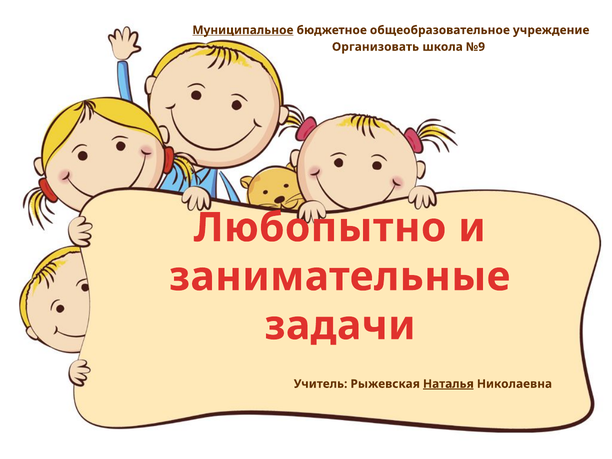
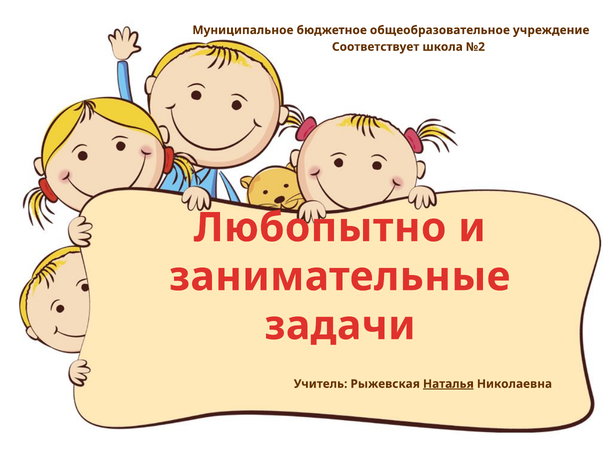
Муниципальное underline: present -> none (243, 30)
Организовать: Организовать -> Соответствует (376, 47)
№9: №9 -> №2 (475, 47)
